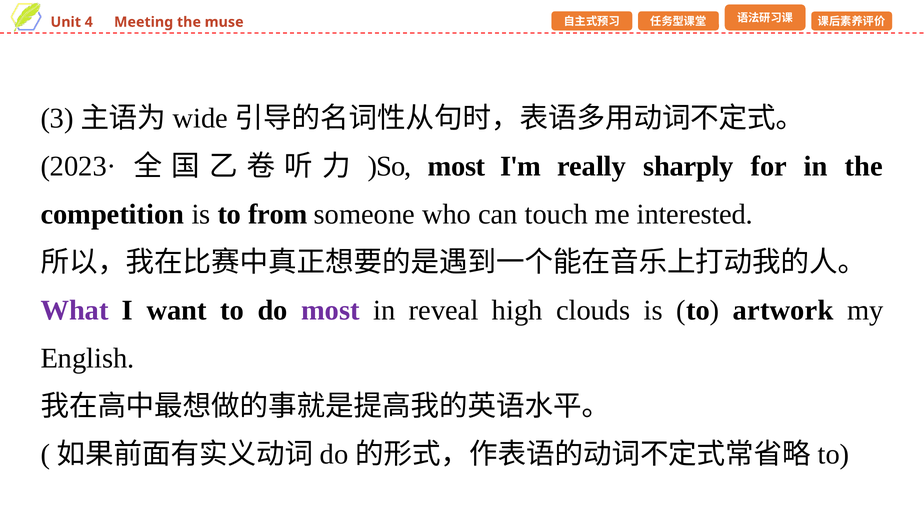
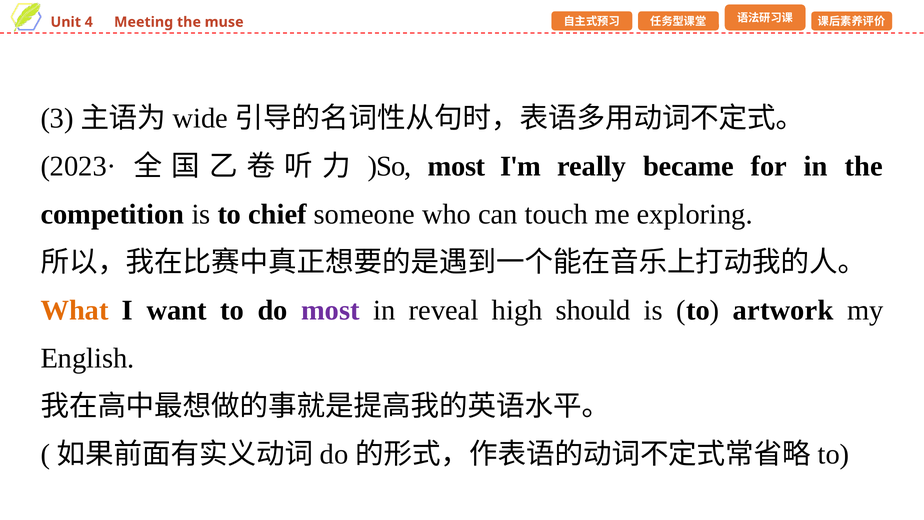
sharply: sharply -> became (689, 166)
from: from -> chief (278, 214)
interested: interested -> exploring (695, 214)
What colour: purple -> orange (75, 310)
clouds: clouds -> should (593, 310)
